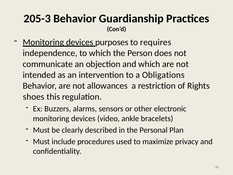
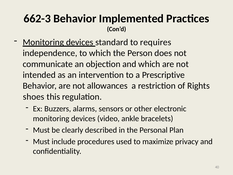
205-3: 205-3 -> 662-3 (37, 18)
Guardianship: Guardianship -> Implemented (131, 18)
purposes: purposes -> standard (112, 42)
Obligations: Obligations -> Prescriptive (163, 75)
